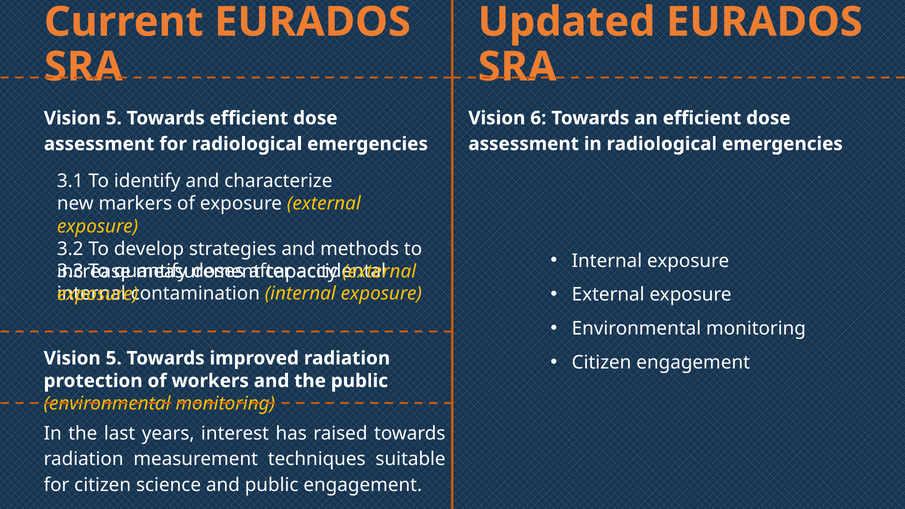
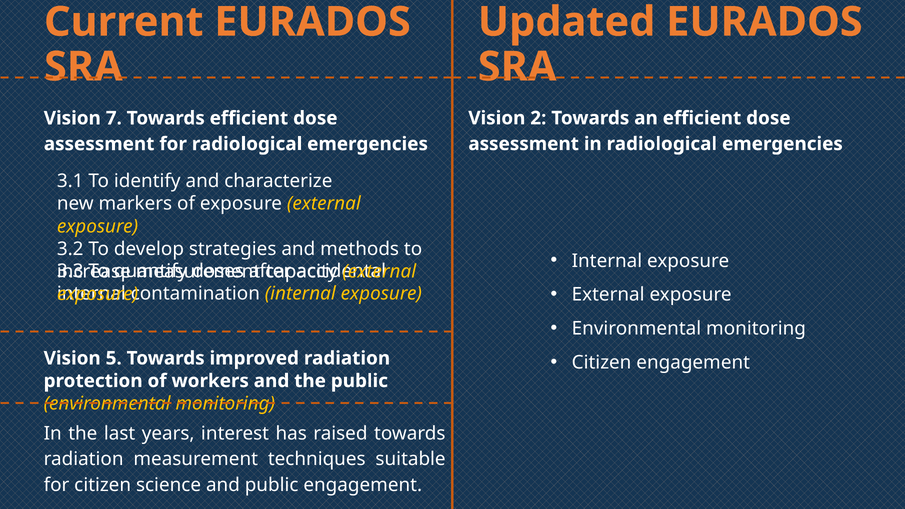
6: 6 -> 2 (538, 118)
5: 5 -> 7 (114, 118)
